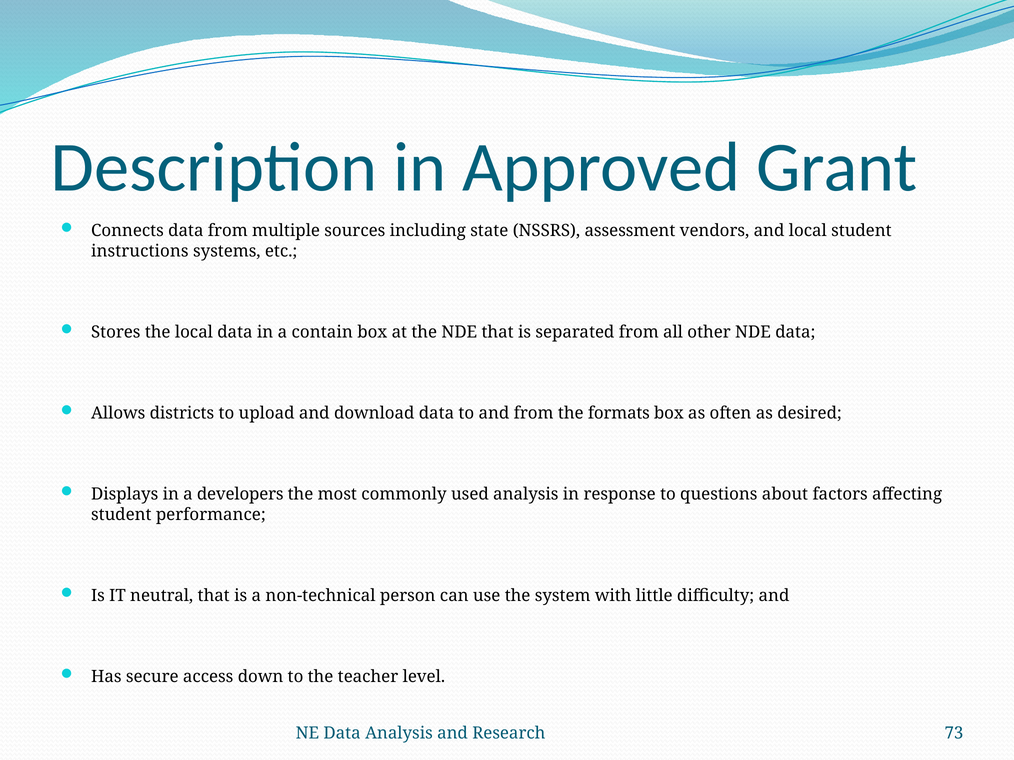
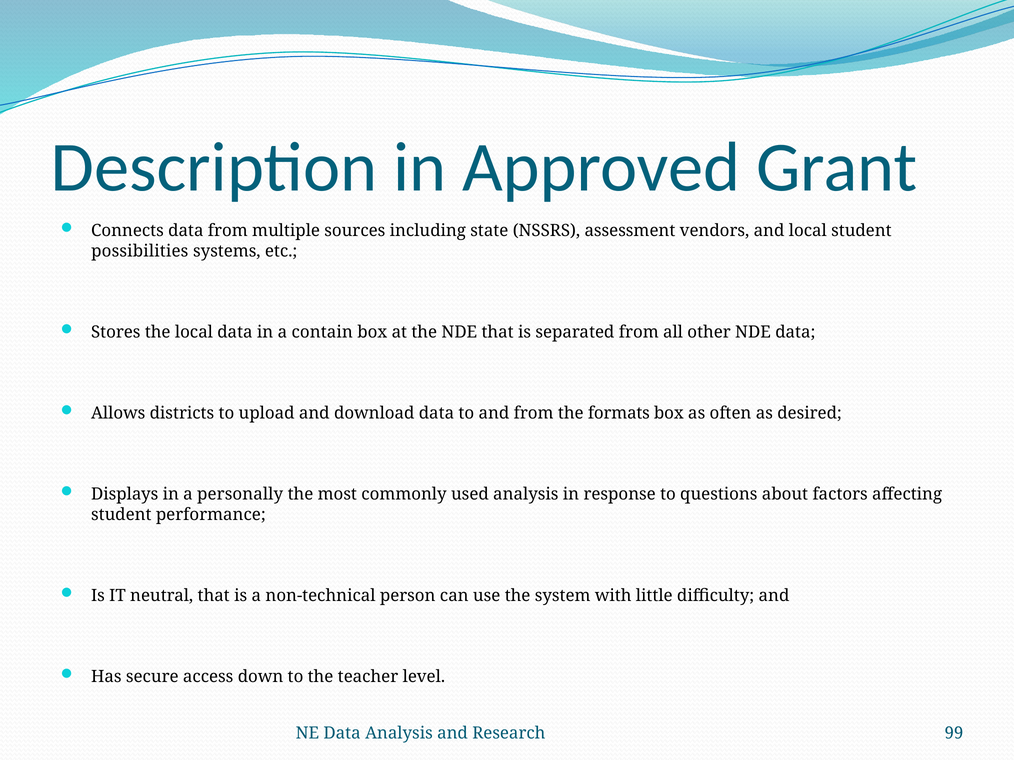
instructions: instructions -> possibilities (140, 251)
developers: developers -> personally (240, 495)
73: 73 -> 99 (954, 734)
